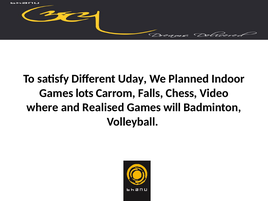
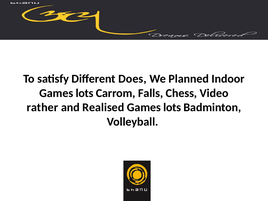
Uday: Uday -> Does (132, 79)
where: where -> rather (42, 107)
will: will -> lots (172, 107)
